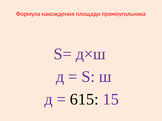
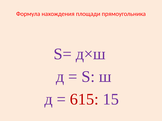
615 colour: black -> red (84, 100)
